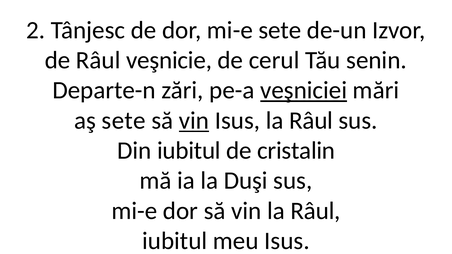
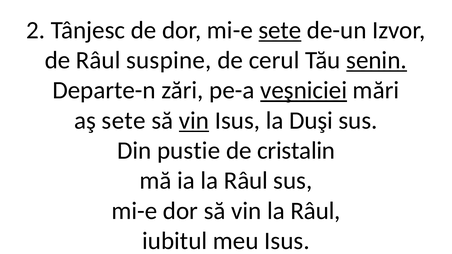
sete underline: none -> present (280, 30)
veşnicie: veşnicie -> suspine (169, 60)
senin underline: none -> present (377, 60)
Isus la Râul: Râul -> Duşi (311, 121)
Din iubitul: iubitul -> pustie (189, 151)
ia la Duşi: Duşi -> Râul (246, 181)
